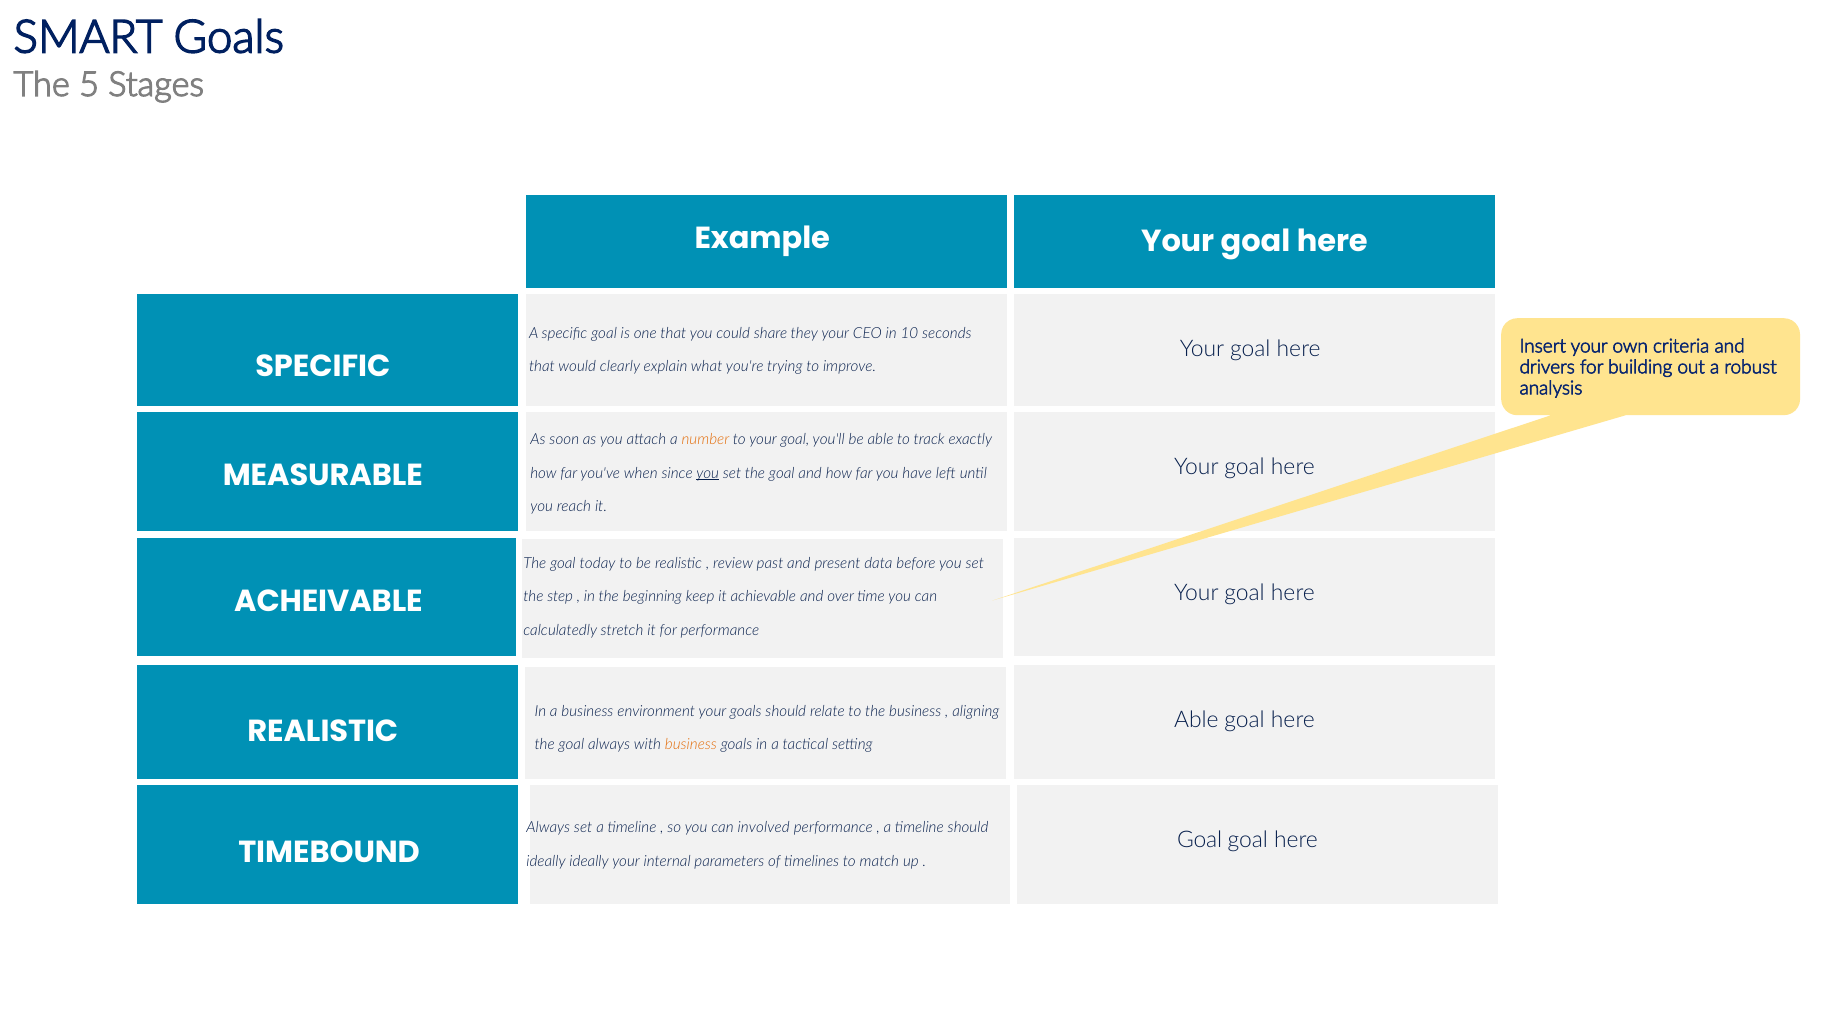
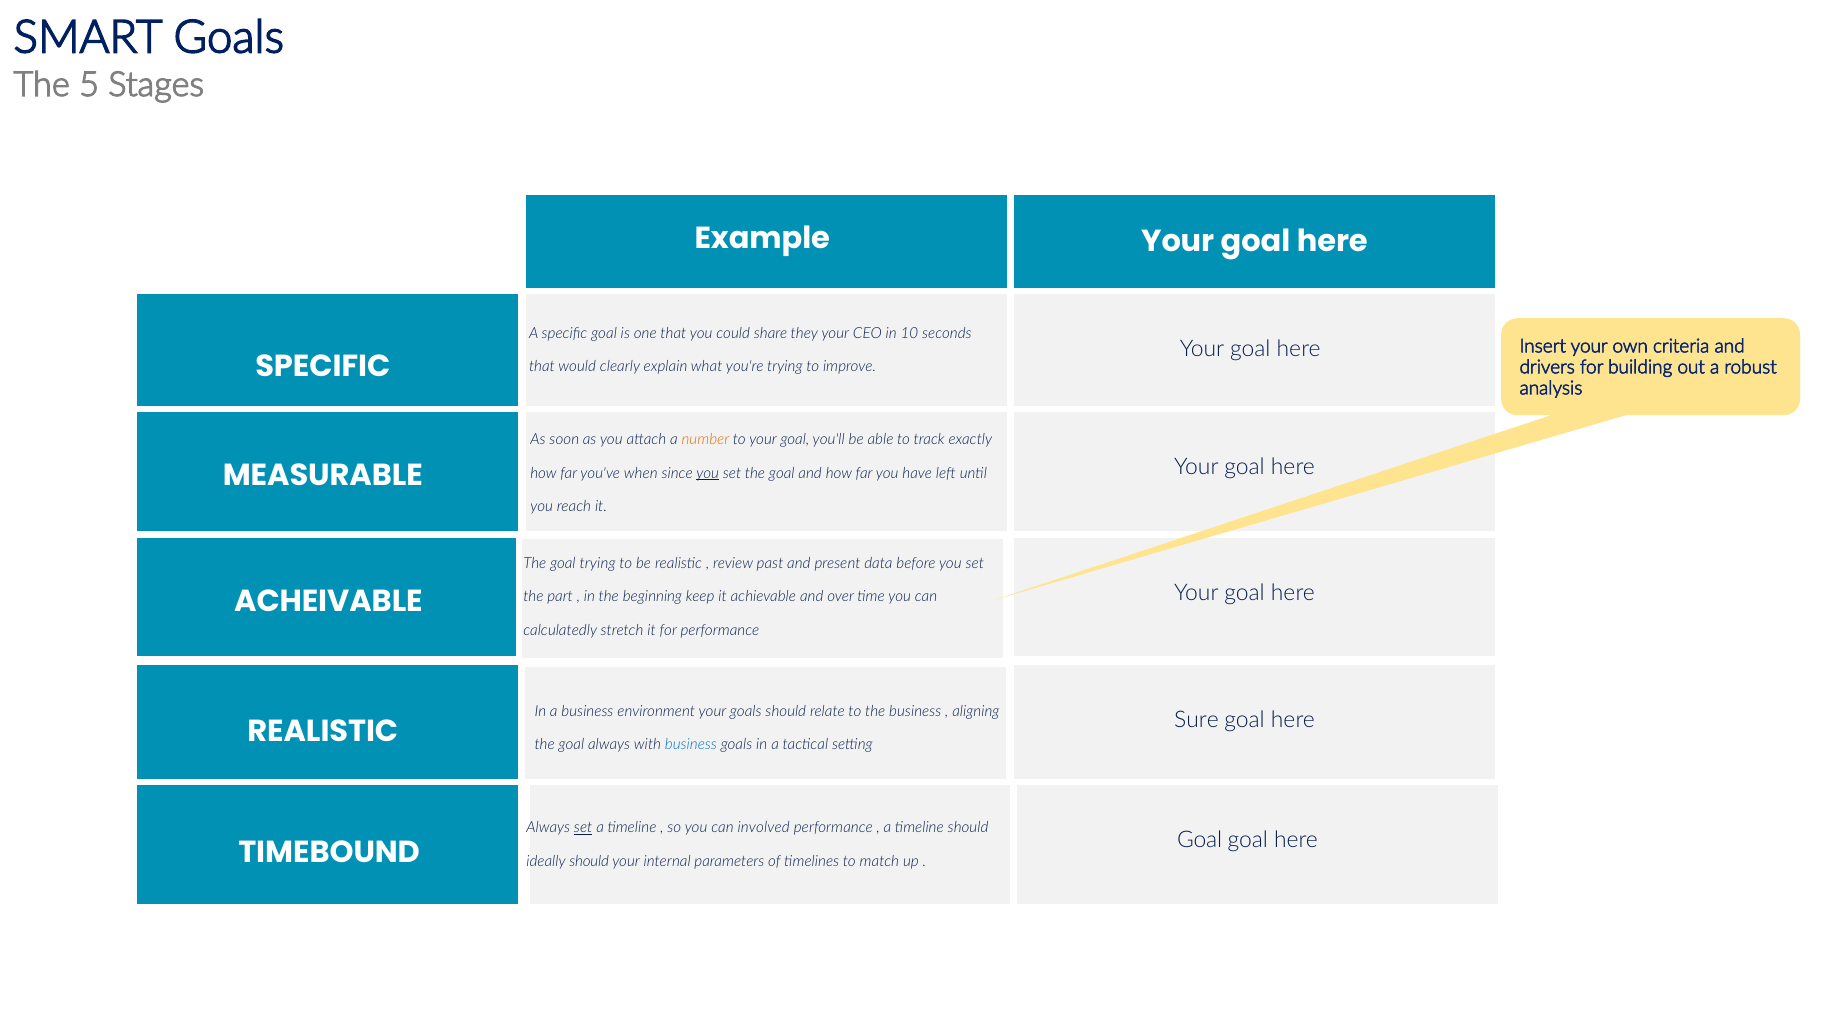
goal today: today -> trying (598, 563)
step: step -> part (560, 597)
Able: Able -> Sure (1196, 720)
business colour: orange -> blue (691, 745)
set underline: none -> present (583, 828)
ideally ideally: ideally -> should (589, 861)
